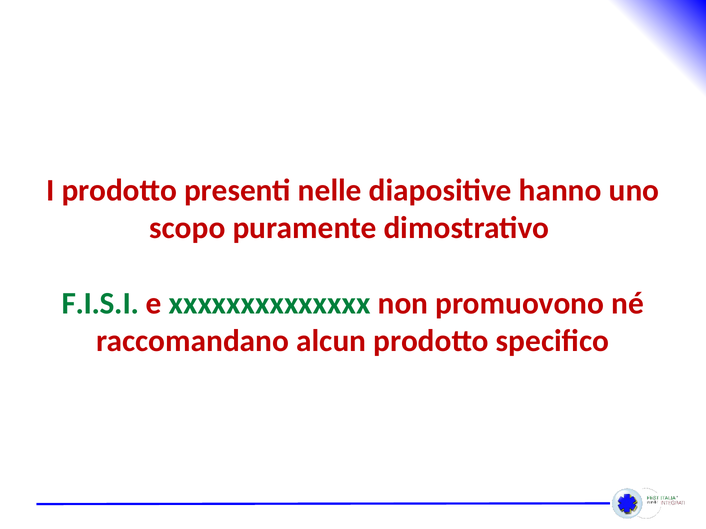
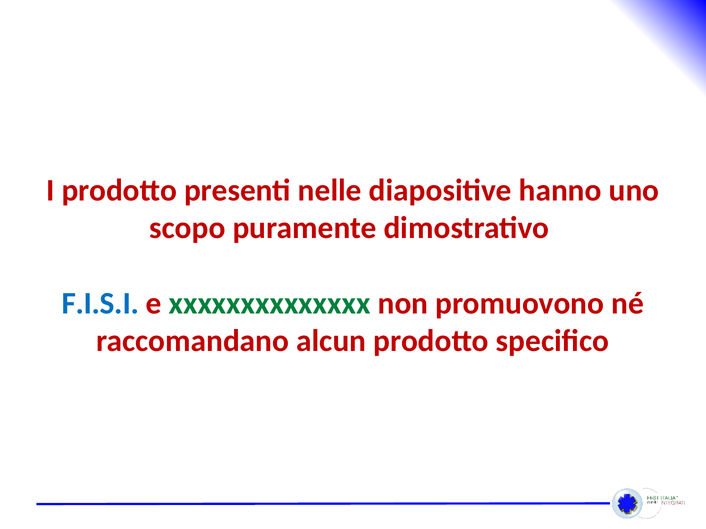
F.I.S.I colour: green -> blue (100, 304)
